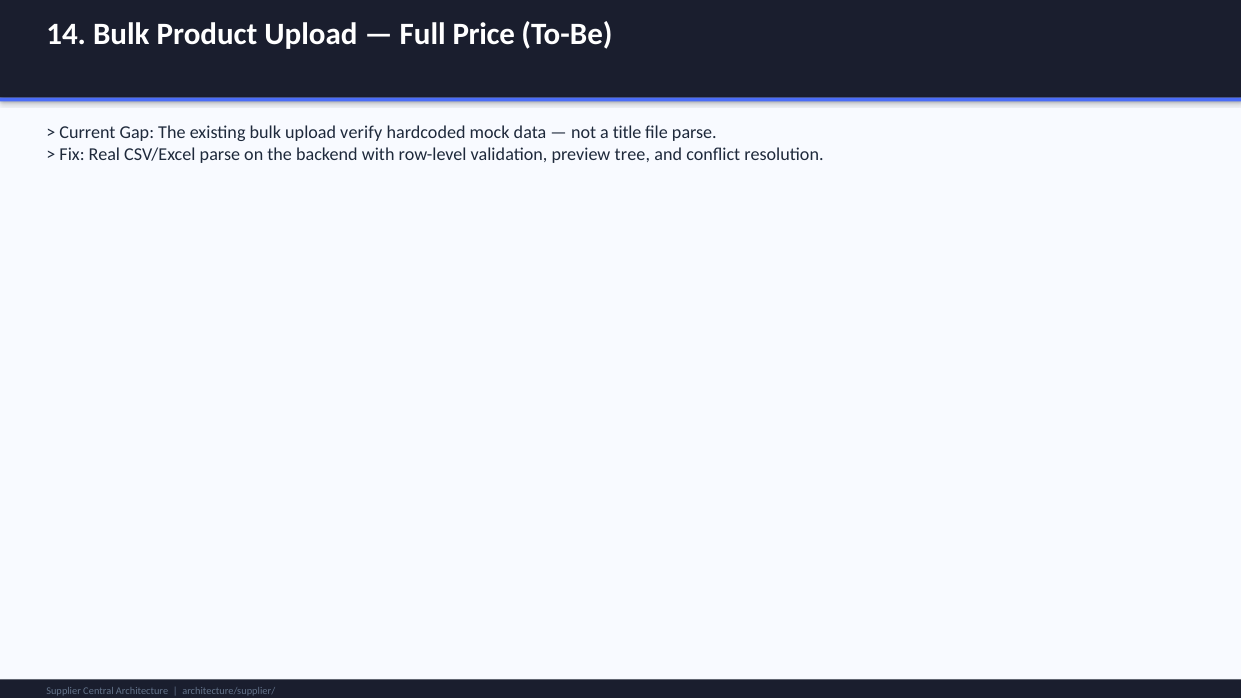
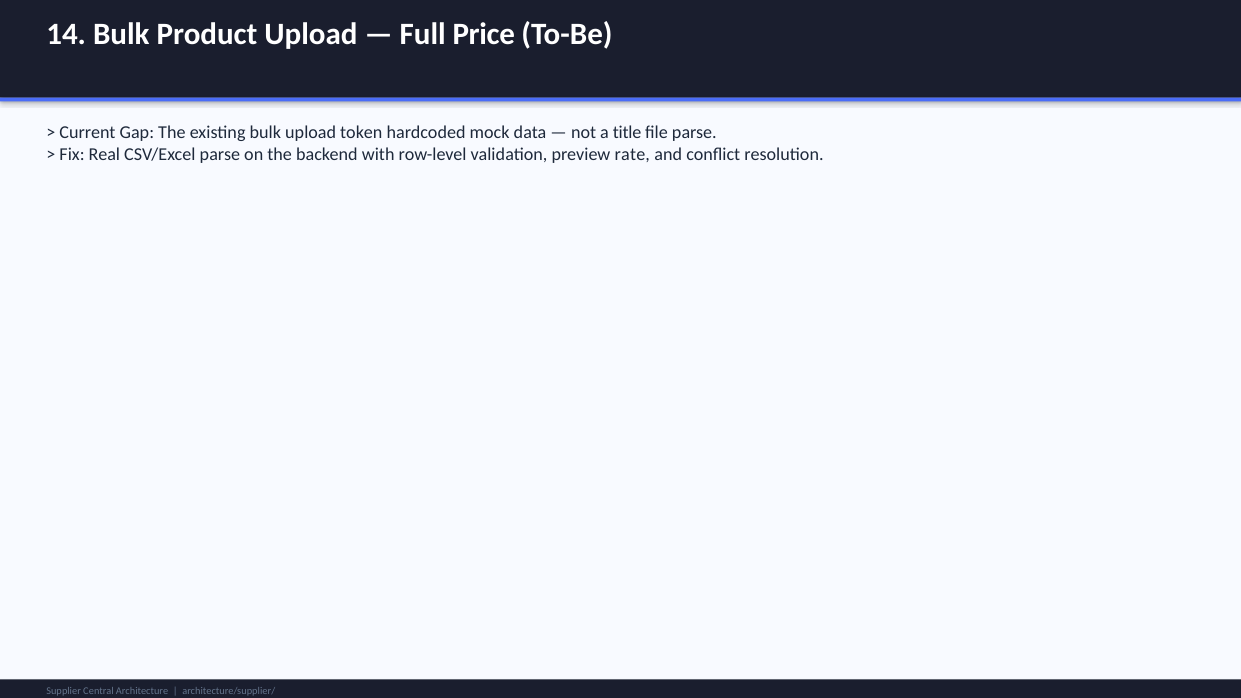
verify: verify -> token (361, 133)
tree: tree -> rate (632, 155)
